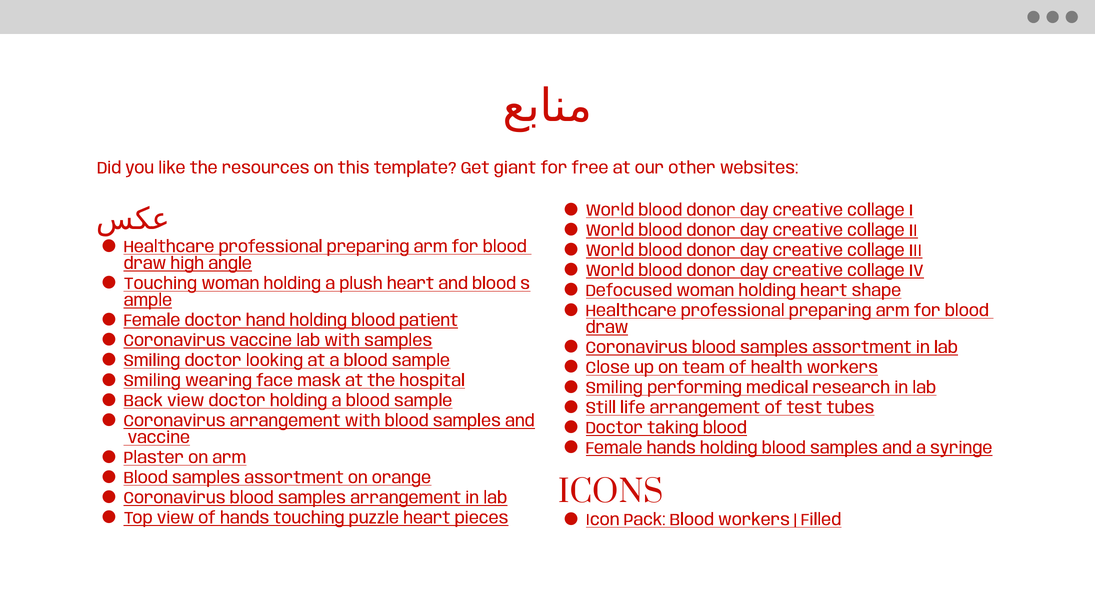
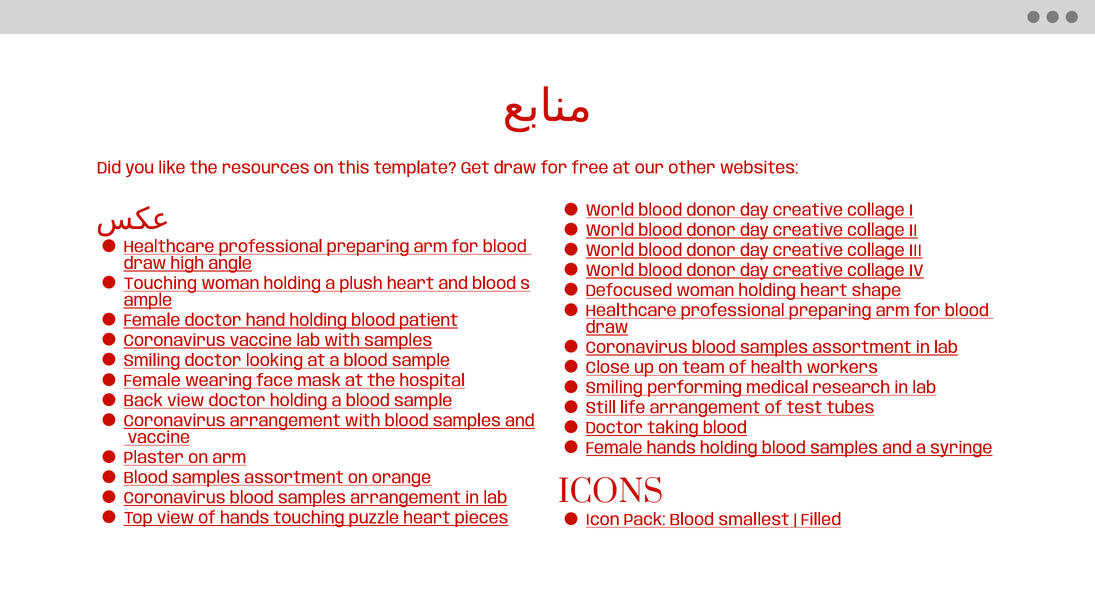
Get giant: giant -> draw (515, 168)
Smiling: Smiling -> Female (152, 381)
Blood workers: workers -> smallest (754, 520)
